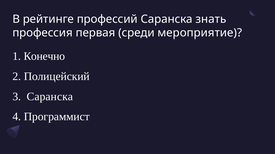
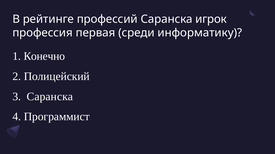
знать: знать -> игрок (211, 19)
мероприятие: мероприятие -> информатику (200, 33)
